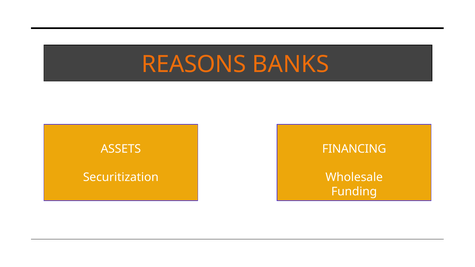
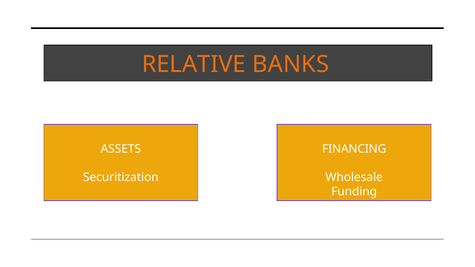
REASONS: REASONS -> RELATIVE (194, 64)
